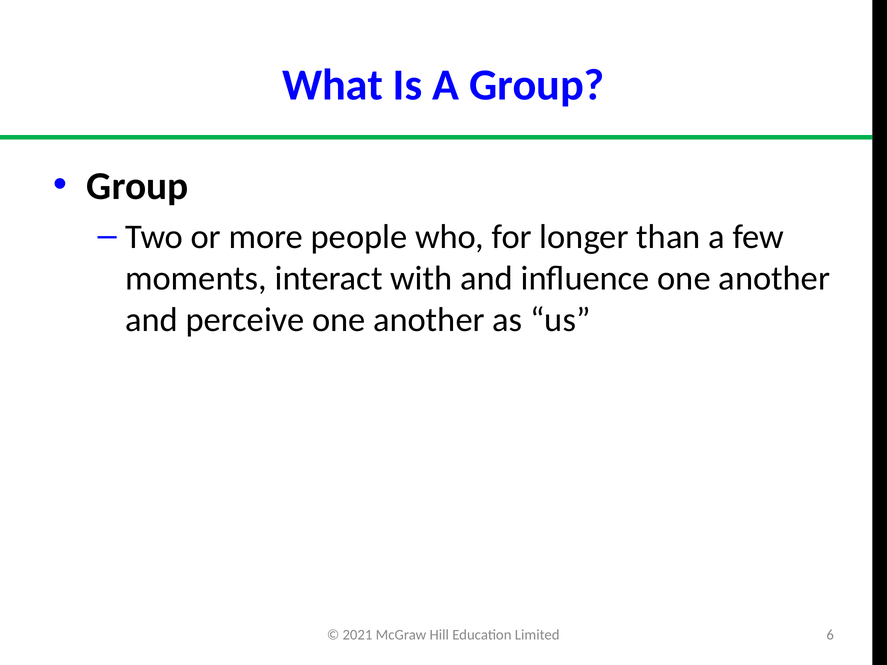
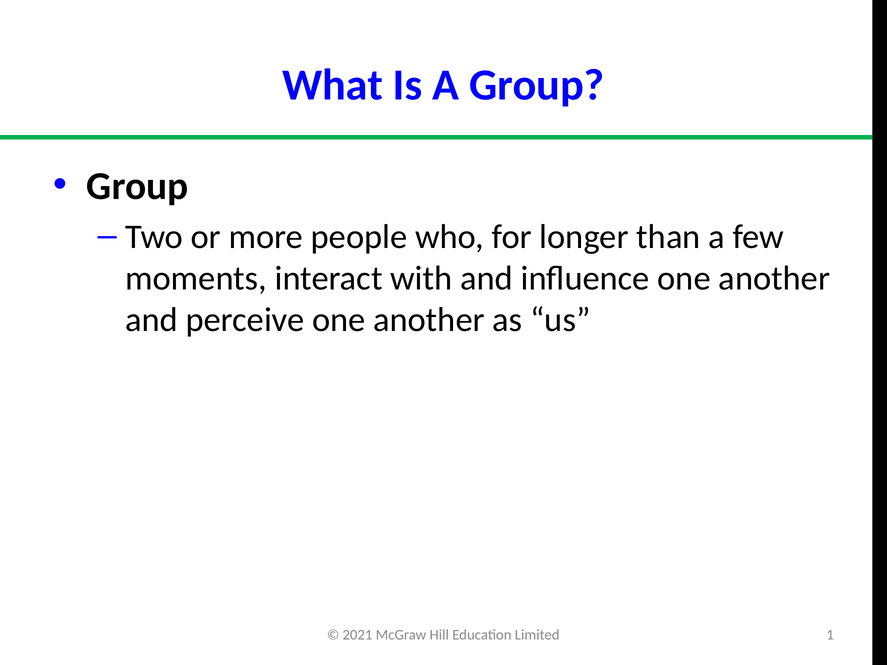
6: 6 -> 1 (830, 635)
